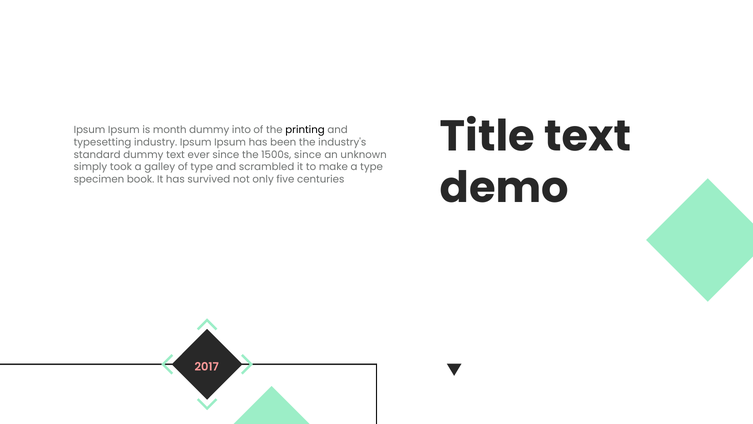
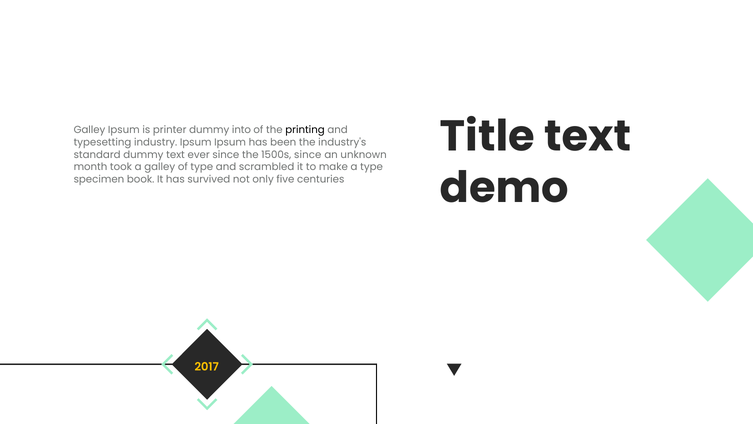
Ipsum: Ipsum -> Galley (89, 130)
month: month -> printer (170, 130)
simply: simply -> month (90, 167)
2017 colour: pink -> yellow (207, 367)
